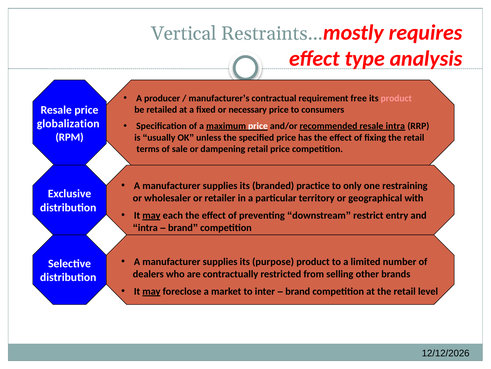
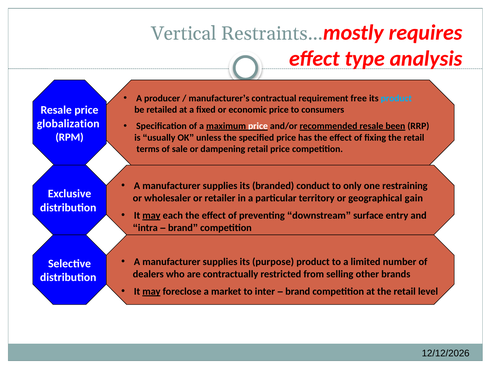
product colour: pink -> light blue (396, 98)
necessary: necessary -> economic (248, 110)
resale intra: intra -> been (395, 126)
practice: practice -> conduct (313, 185)
with: with -> gain (414, 198)
restrict: restrict -> surface (368, 215)
